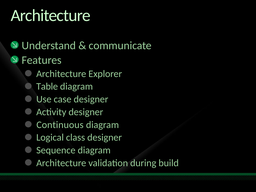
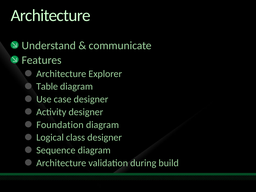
Continuous: Continuous -> Foundation (60, 125)
